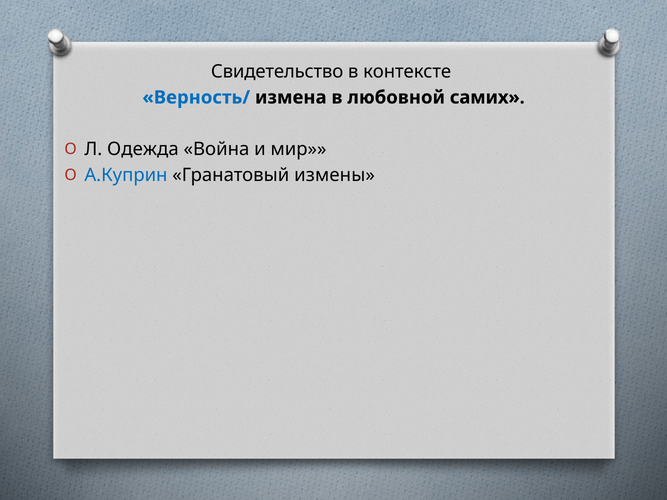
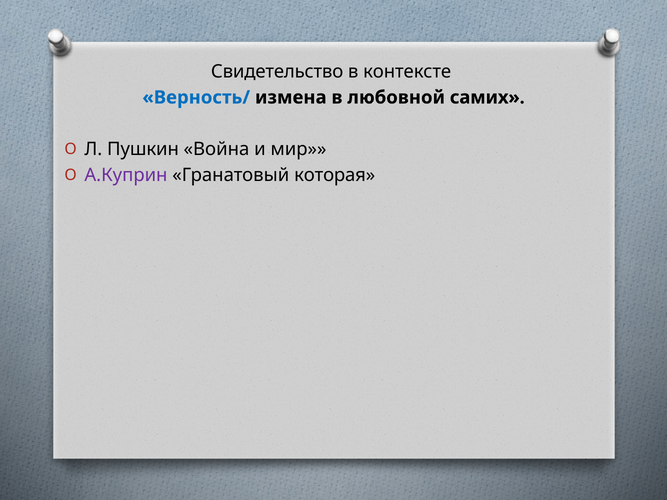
Одежда: Одежда -> Пушкин (143, 149)
А.Куприн colour: blue -> purple (126, 175)
измены: измены -> которая (335, 175)
